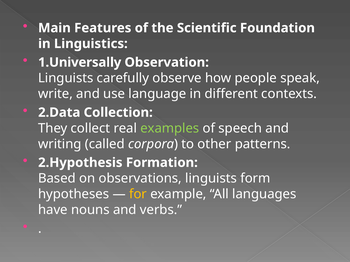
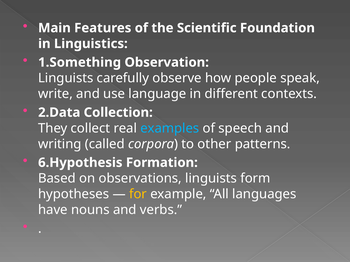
1.Universally: 1.Universally -> 1.Something (80, 62)
examples colour: light green -> light blue (170, 128)
2.Hypothesis: 2.Hypothesis -> 6.Hypothesis (80, 163)
